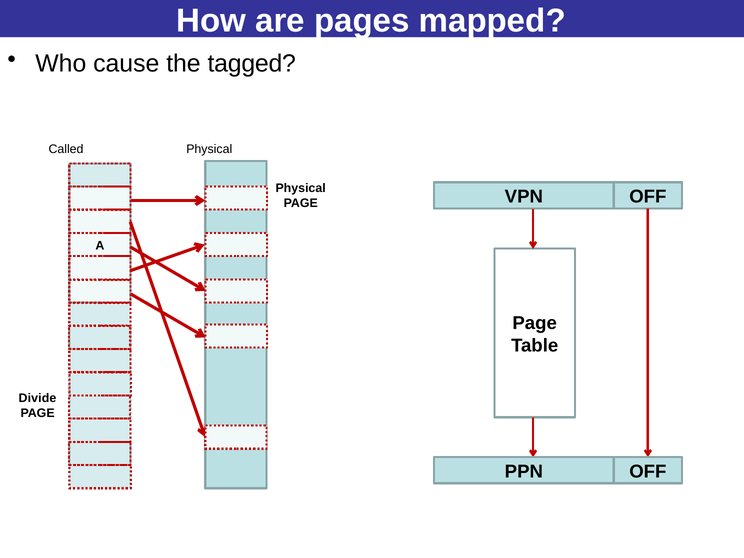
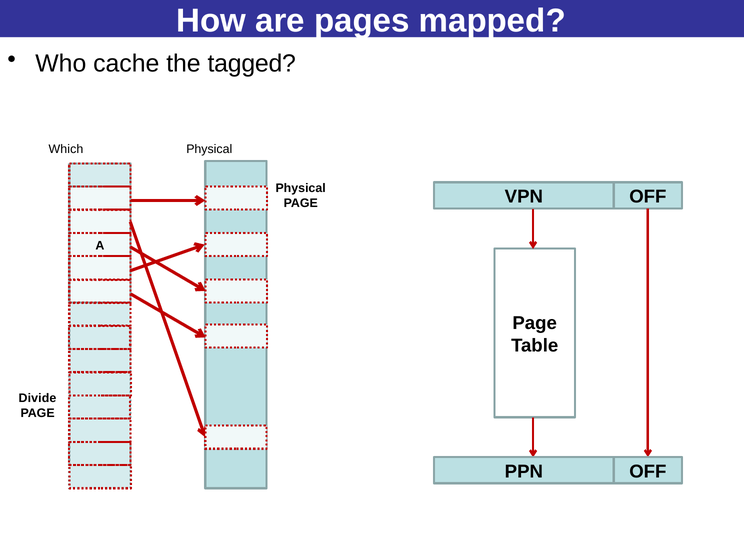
cause: cause -> cache (126, 64)
Called: Called -> Which (66, 149)
